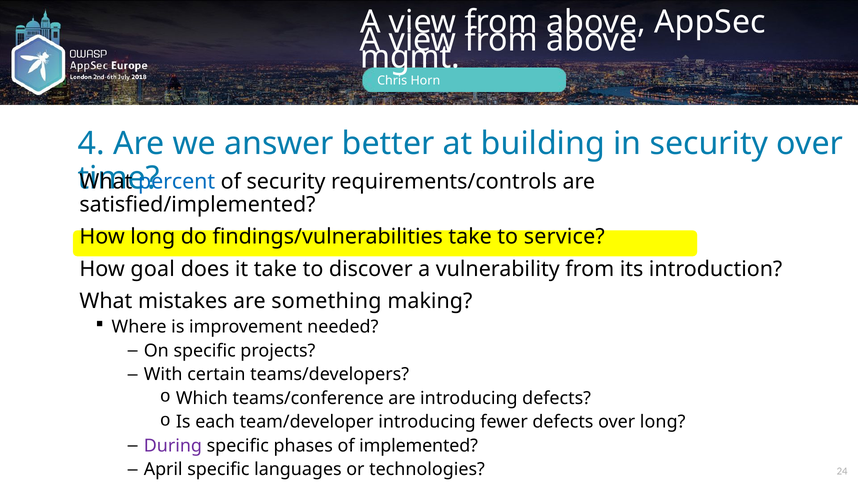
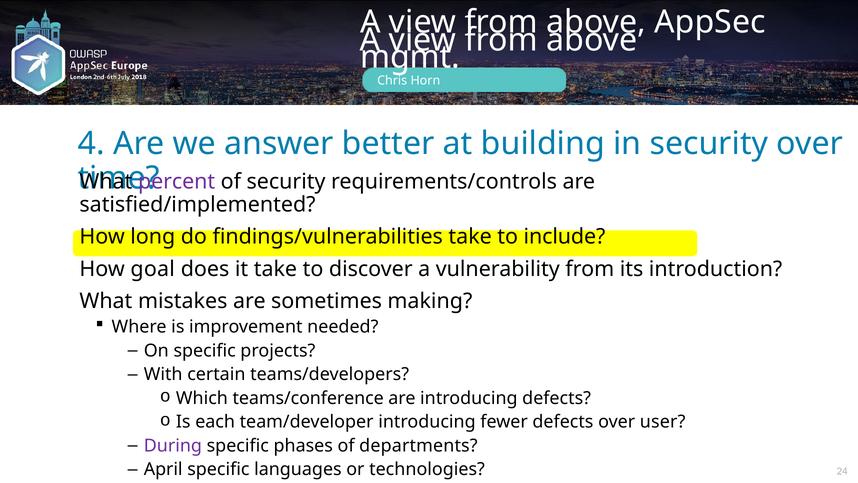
percent colour: blue -> purple (177, 181)
service: service -> include (564, 237)
something: something -> sometimes (327, 301)
over long: long -> user (663, 422)
implemented: implemented -> departments (418, 445)
